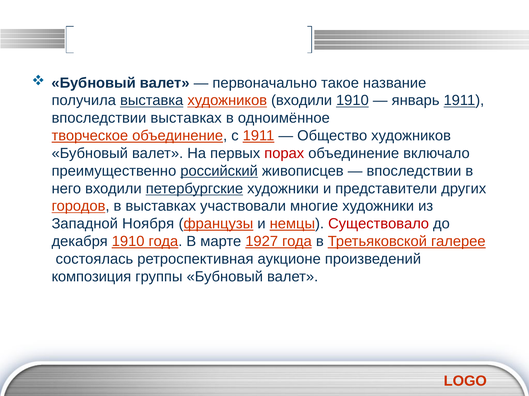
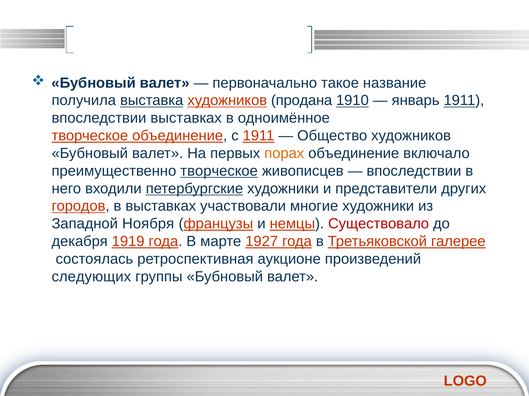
художников входили: входили -> продана (302, 101)
порах colour: red -> orange (284, 154)
преимущественно российский: российский -> творческое (219, 171)
декабря 1910: 1910 -> 1919 (128, 242)
композиция: композиция -> следующих (91, 277)
